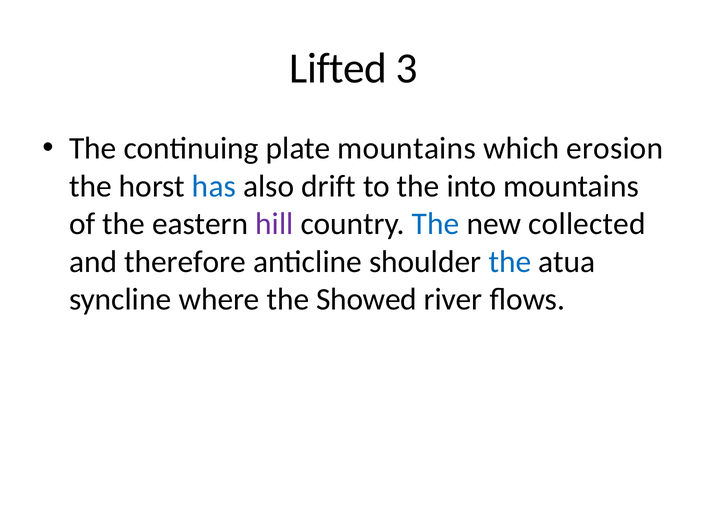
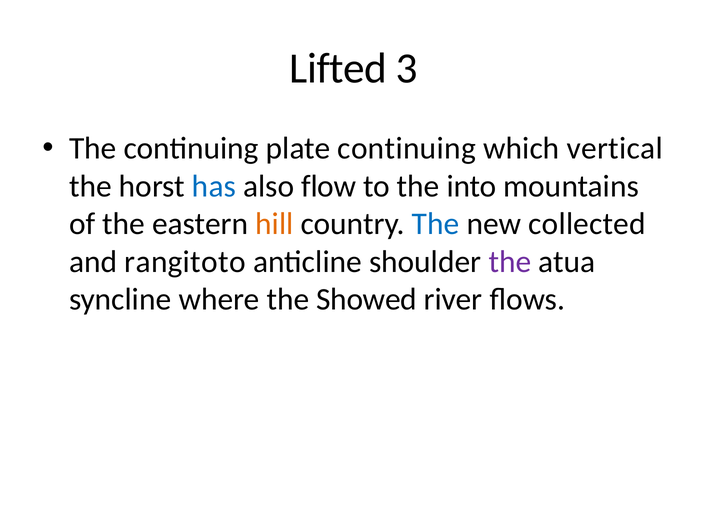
plate mountains: mountains -> continuing (407, 149)
erosion: erosion -> vertical (615, 149)
drift: drift -> flow (329, 186)
hill colour: purple -> orange (274, 224)
therefore: therefore -> rangitoto (185, 262)
the colour: blue -> purple (510, 262)
